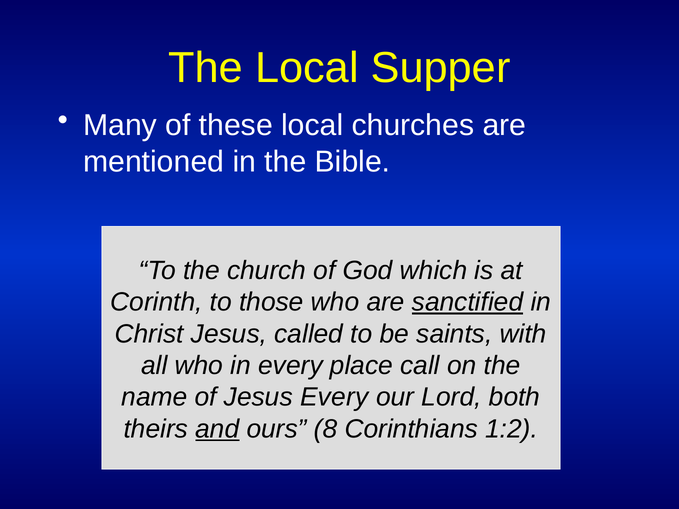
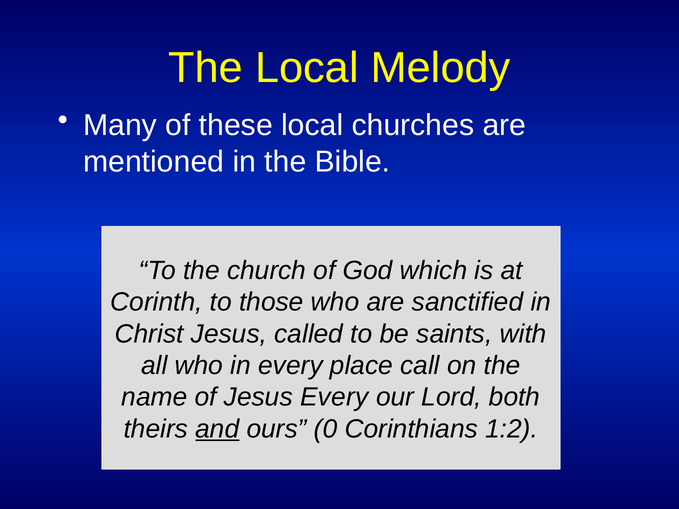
Supper: Supper -> Melody (441, 68)
sanctified underline: present -> none (468, 302)
8: 8 -> 0 (326, 429)
